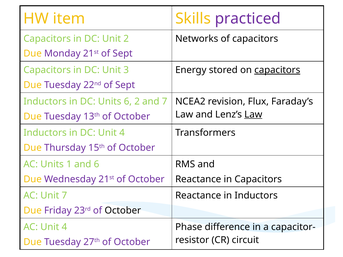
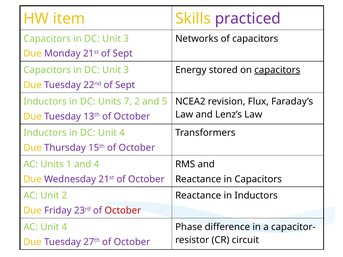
2: 2 -> 3 (126, 39)
Units 6: 6 -> 7 (128, 102)
and 7: 7 -> 5 (165, 102)
Law underline: present -> none (253, 115)
and 6: 6 -> 4 (97, 164)
Unit 7: 7 -> 2 (64, 196)
October colour: black -> red (123, 211)
